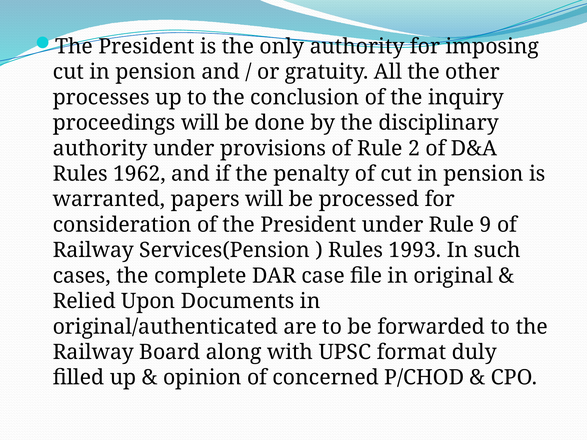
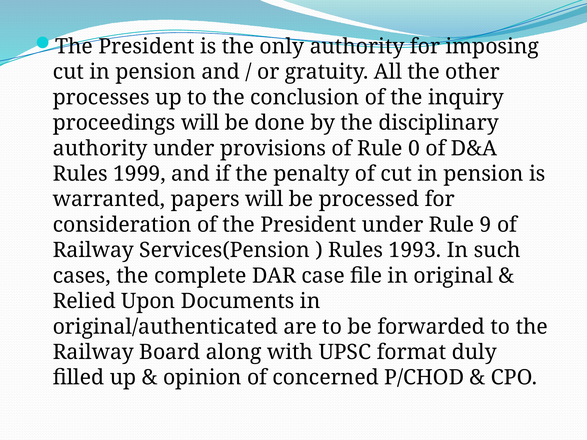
2: 2 -> 0 (414, 148)
1962: 1962 -> 1999 (139, 174)
